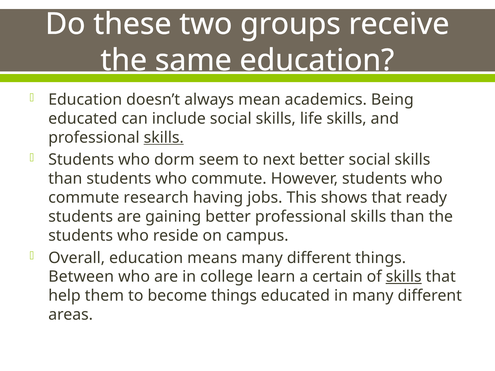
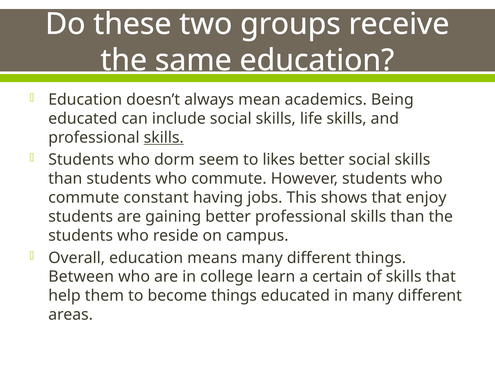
next: next -> likes (279, 160)
research: research -> constant (156, 198)
ready: ready -> enjoy (426, 198)
skills underline: present -> none (404, 277)
